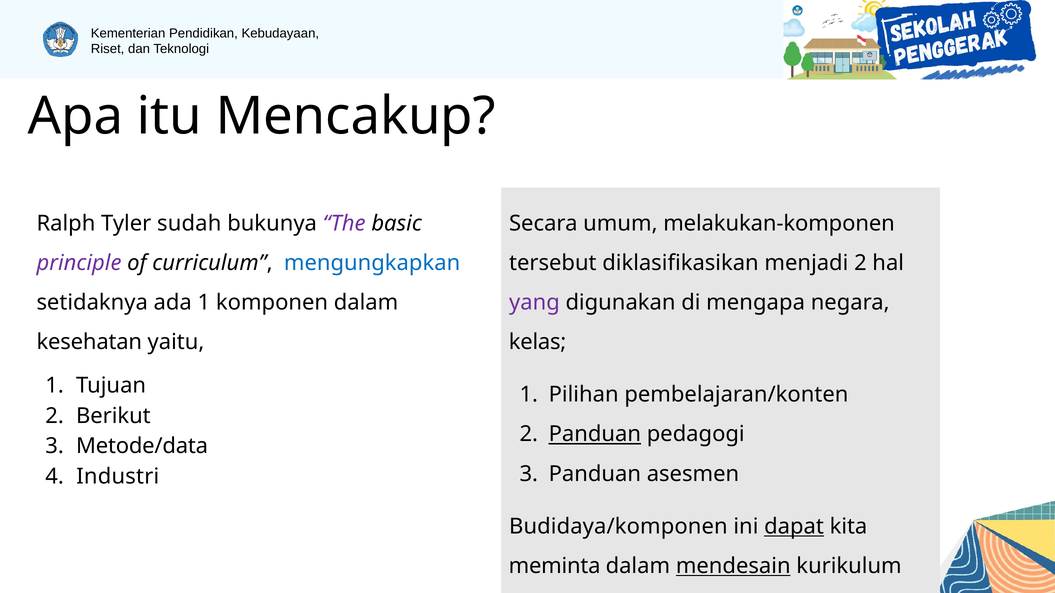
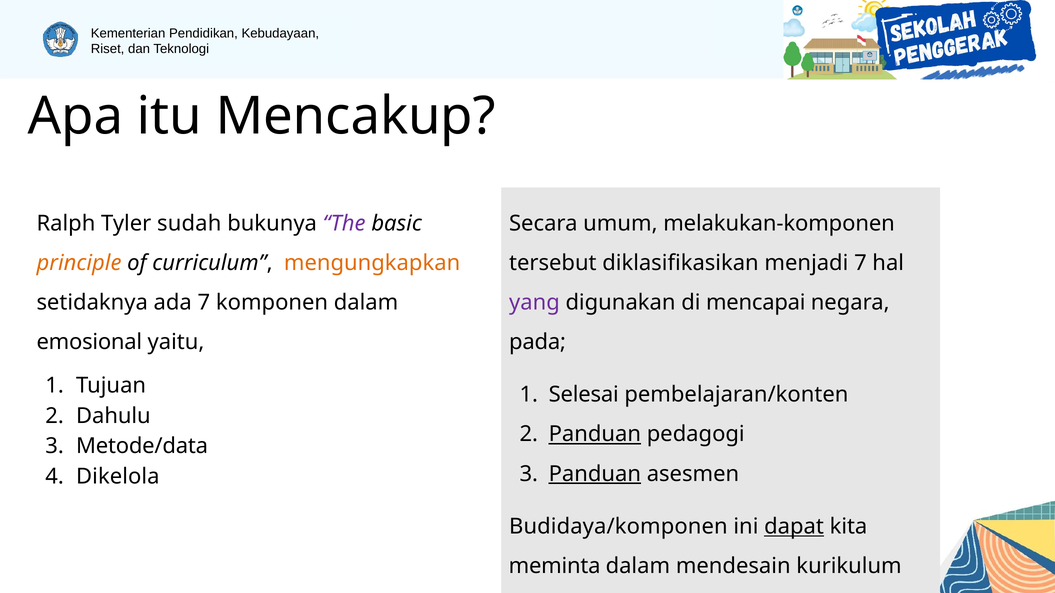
menjadi 2: 2 -> 7 (860, 263)
principle colour: purple -> orange (79, 263)
mengungkapkan colour: blue -> orange (372, 263)
mengapa: mengapa -> mencapai (756, 303)
ada 1: 1 -> 7 (204, 303)
kelas: kelas -> pada (538, 342)
kesehatan: kesehatan -> emosional (89, 342)
Pilihan: Pilihan -> Selesai (584, 395)
Berikut: Berikut -> Dahulu (113, 416)
Panduan underline: none -> present (595, 474)
Industri: Industri -> Dikelola (118, 477)
mendesain underline: present -> none (733, 566)
